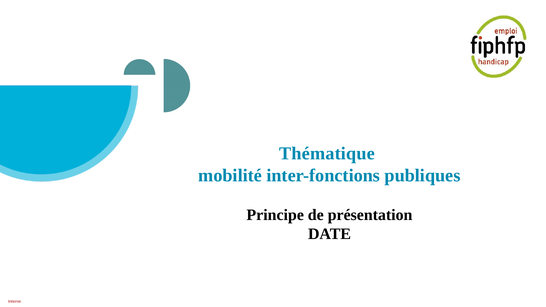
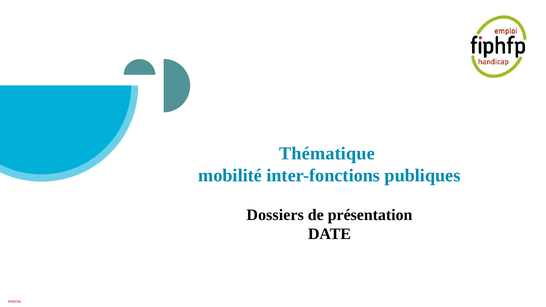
Principe: Principe -> Dossiers (275, 215)
